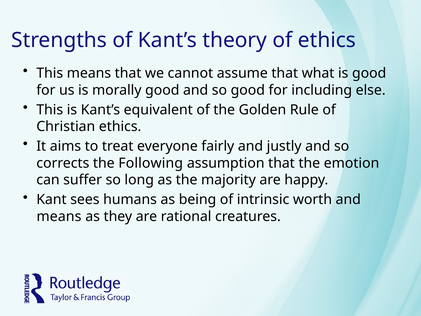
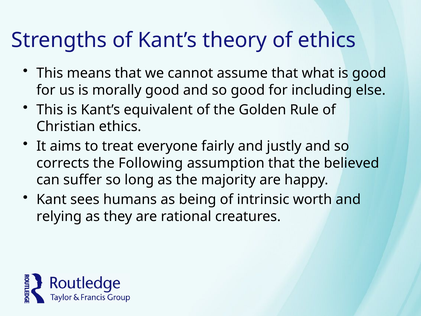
emotion: emotion -> believed (352, 163)
means: means -> relying (59, 216)
